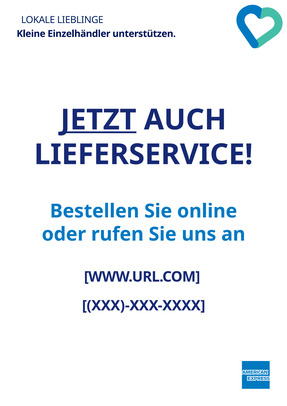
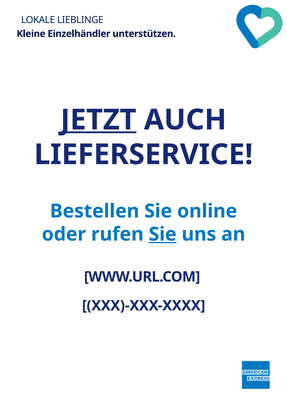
Sie underline: none -> present (163, 234)
